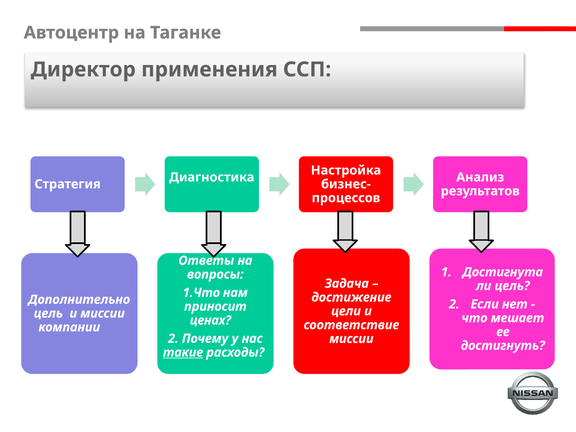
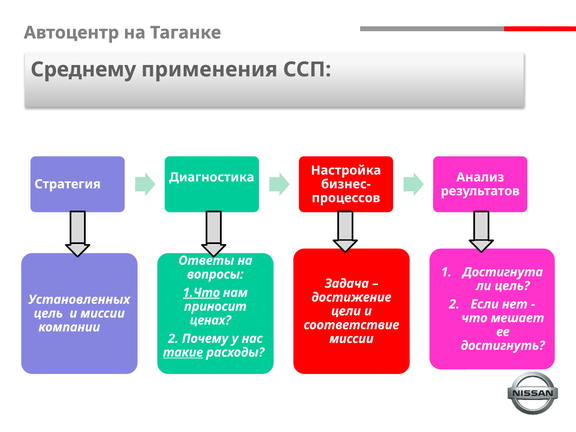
Директор: Директор -> Среднему (83, 70)
1.Что underline: none -> present (201, 293)
Дополнительно: Дополнительно -> Установленных (79, 300)
